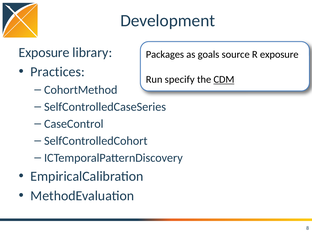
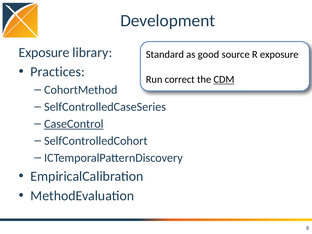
Packages: Packages -> Standard (165, 55)
goals: goals -> good (208, 55)
specify: specify -> correct (180, 79)
CaseControl underline: none -> present (74, 124)
